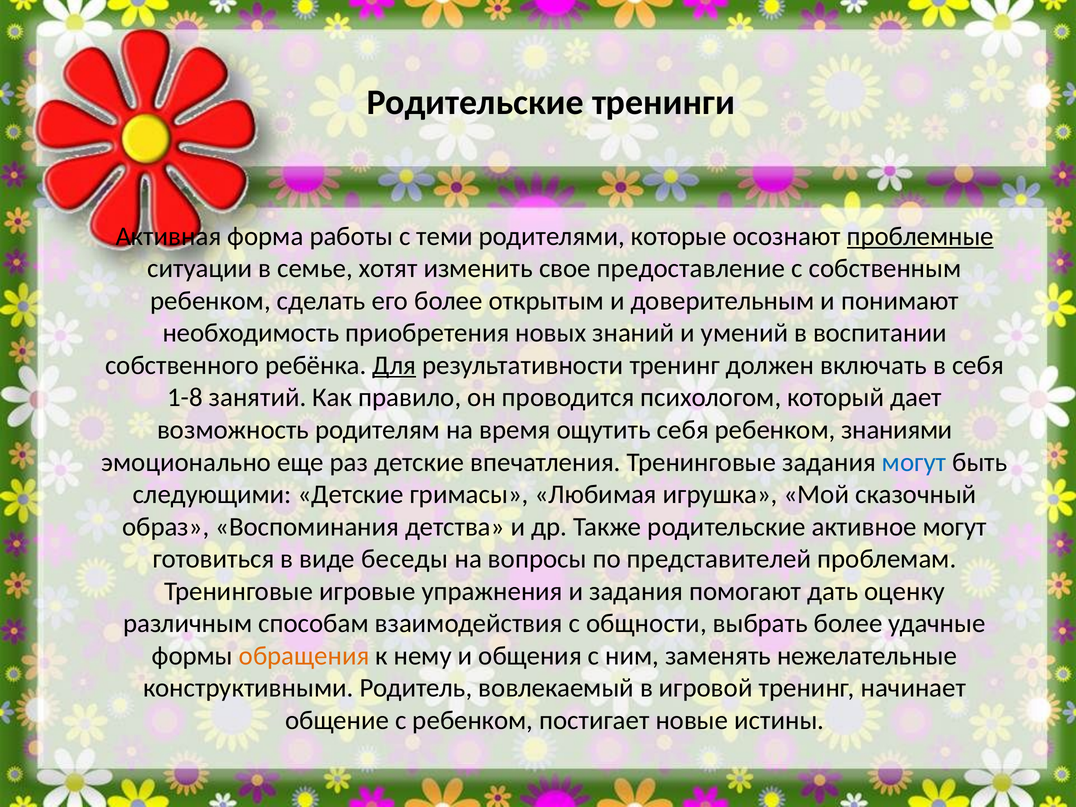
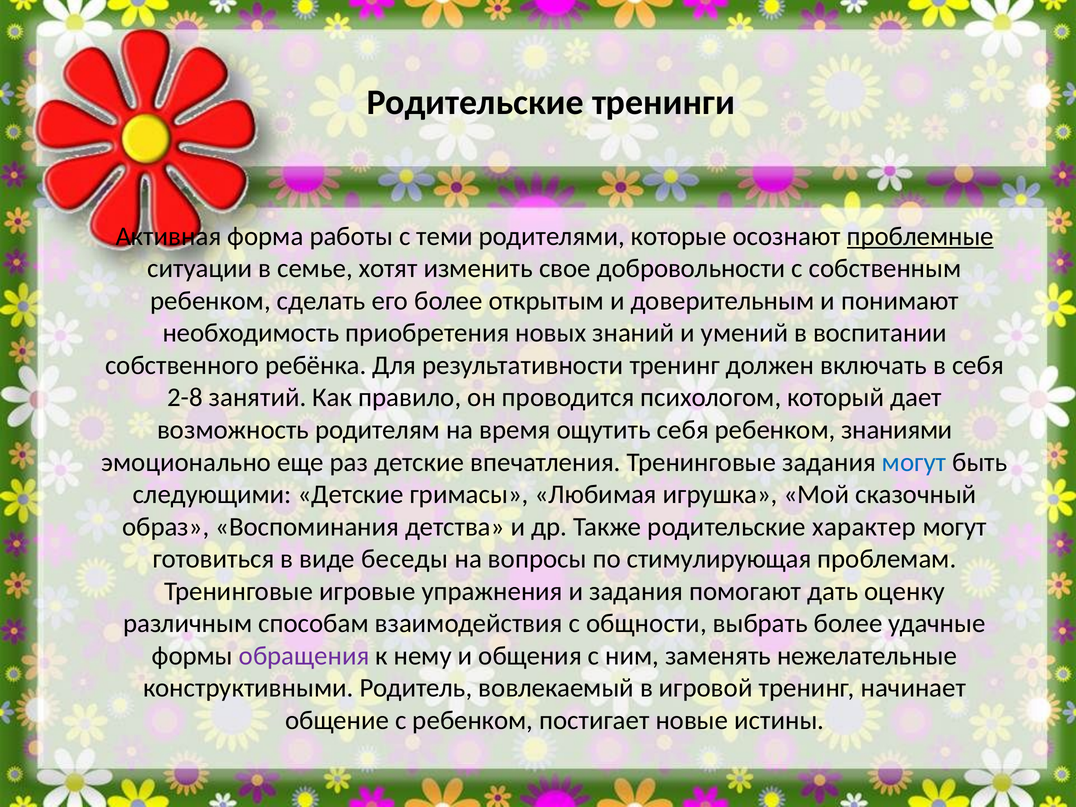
предоставление: предоставление -> добровольности (691, 268)
Для underline: present -> none (394, 365)
1-8: 1-8 -> 2-8 (185, 398)
активное: активное -> характер (864, 527)
представителей: представителей -> стимулирующая (719, 559)
обращения colour: orange -> purple (304, 656)
